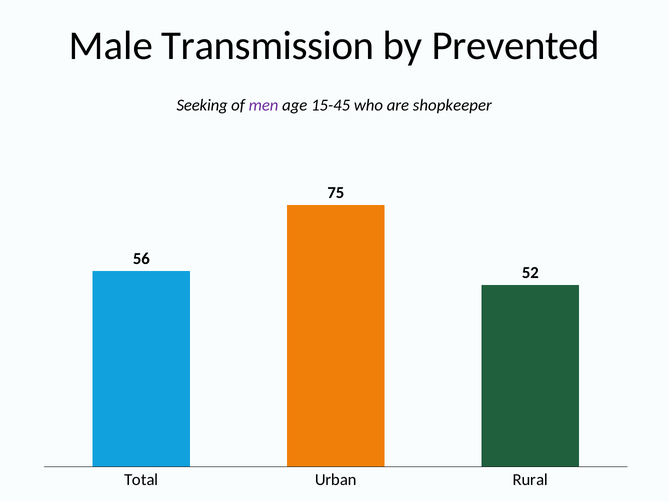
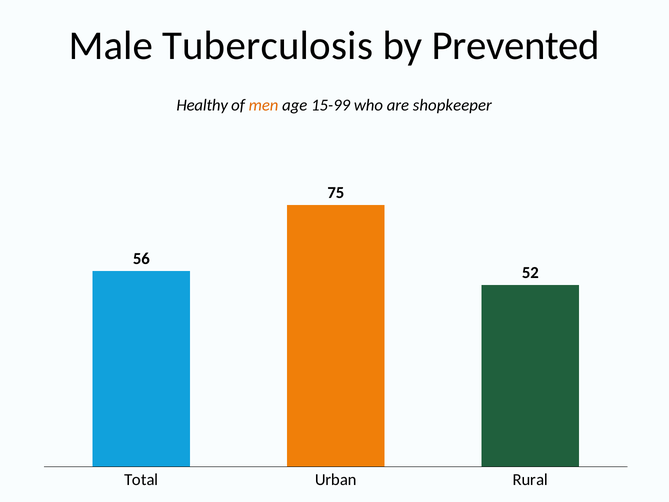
Transmission: Transmission -> Tuberculosis (268, 46)
Seeking: Seeking -> Healthy (202, 105)
men colour: purple -> orange (264, 105)
15-45: 15-45 -> 15-99 (331, 105)
